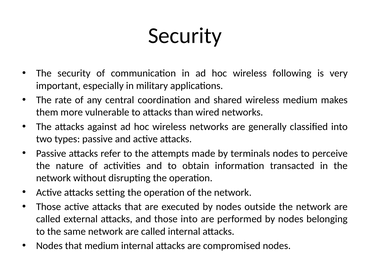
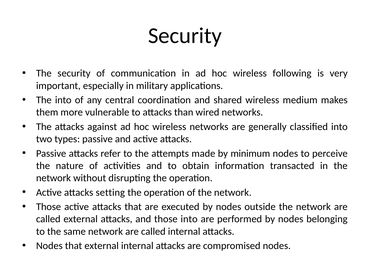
The rate: rate -> into (63, 100)
terminals: terminals -> minimum (250, 154)
that medium: medium -> external (102, 246)
